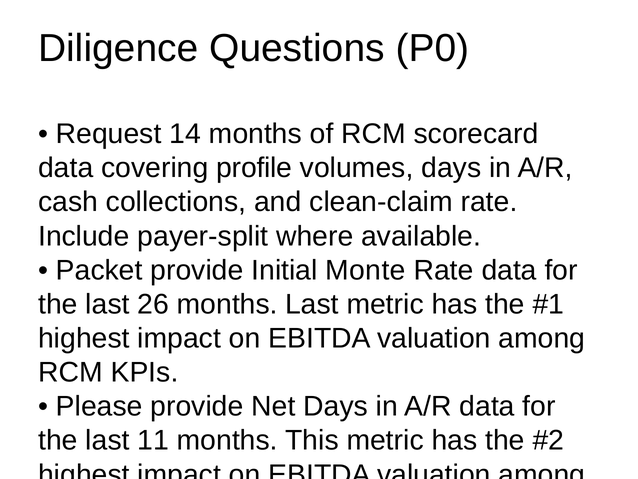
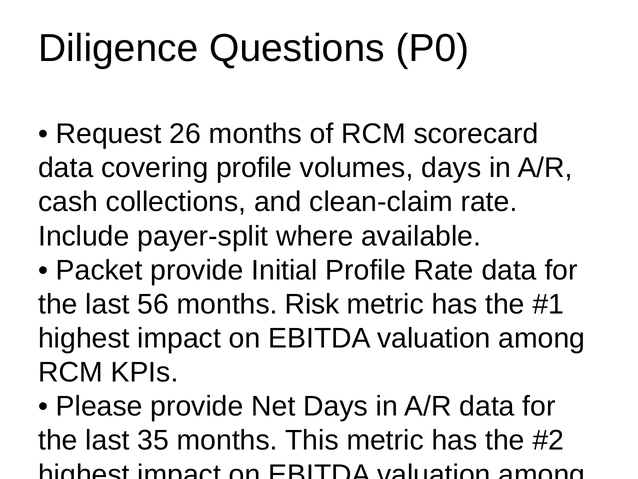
14: 14 -> 26 (185, 134)
Initial Monte: Monte -> Profile (366, 270)
26: 26 -> 56 (153, 304)
months Last: Last -> Risk (312, 304)
11: 11 -> 35 (153, 440)
